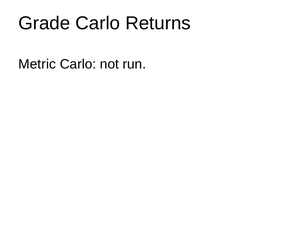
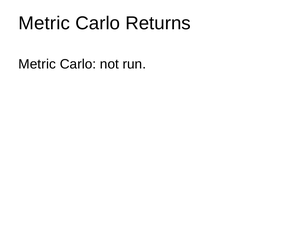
Grade: Grade -> Metric (44, 23)
